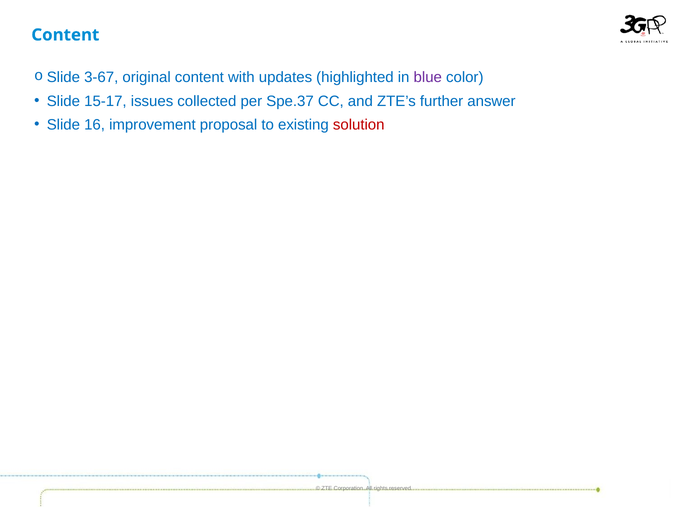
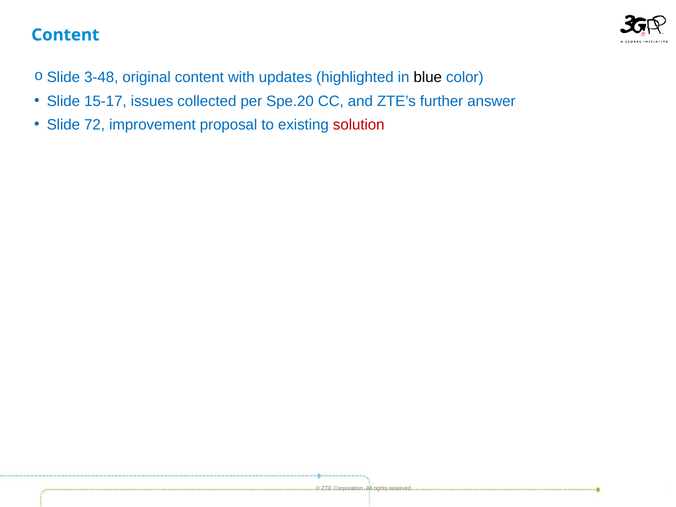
3-67: 3-67 -> 3-48 (101, 77)
blue colour: purple -> black (428, 77)
Spe.37: Spe.37 -> Spe.20 (290, 101)
16: 16 -> 72 (95, 125)
